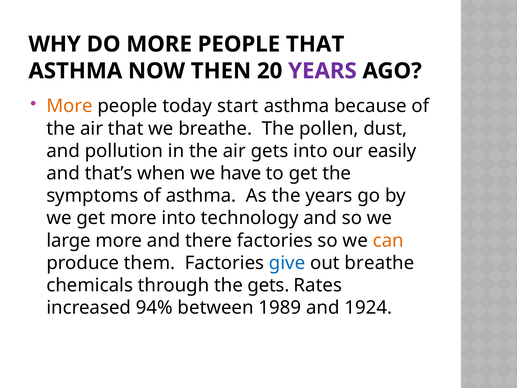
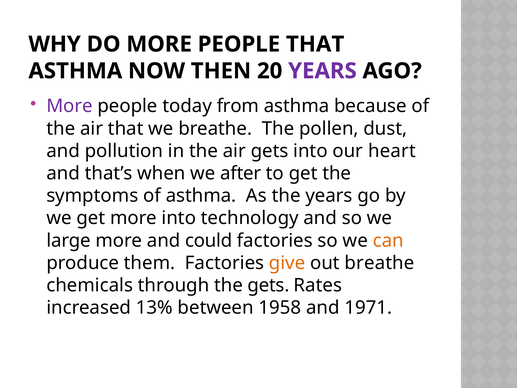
More colour: orange -> purple (70, 106)
start: start -> from (238, 106)
easily: easily -> heart (392, 151)
have: have -> after (241, 173)
there: there -> could (209, 240)
give colour: blue -> orange (287, 263)
94%: 94% -> 13% (154, 308)
1989: 1989 -> 1958 (280, 308)
1924: 1924 -> 1971 (368, 308)
